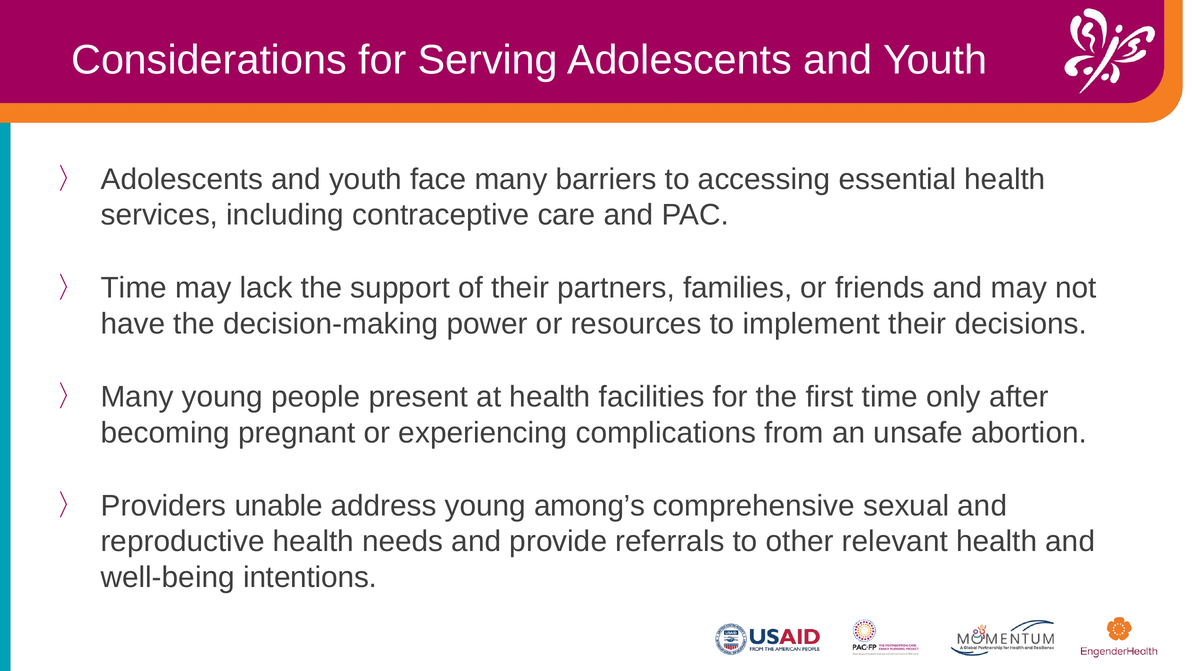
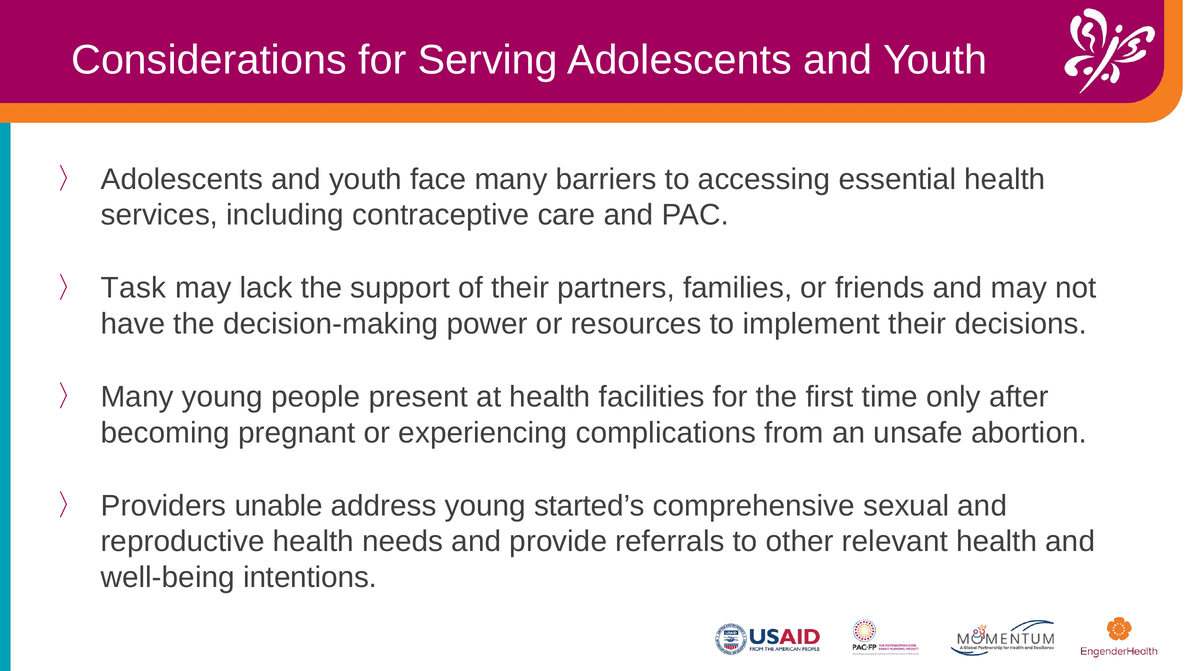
Time: Time -> Task (134, 288)
among’s: among’s -> started’s (590, 505)
